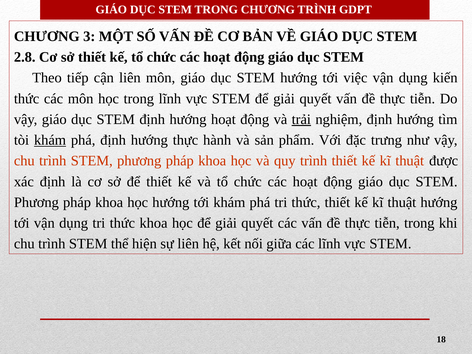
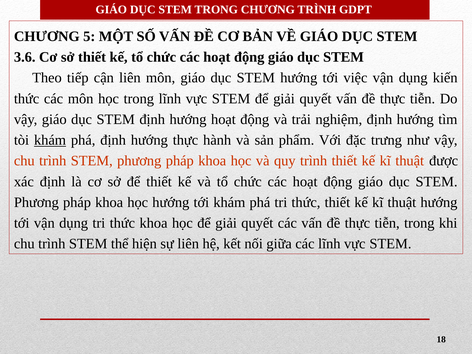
3: 3 -> 5 (89, 36)
2.8: 2.8 -> 3.6 (25, 57)
trải underline: present -> none (301, 119)
